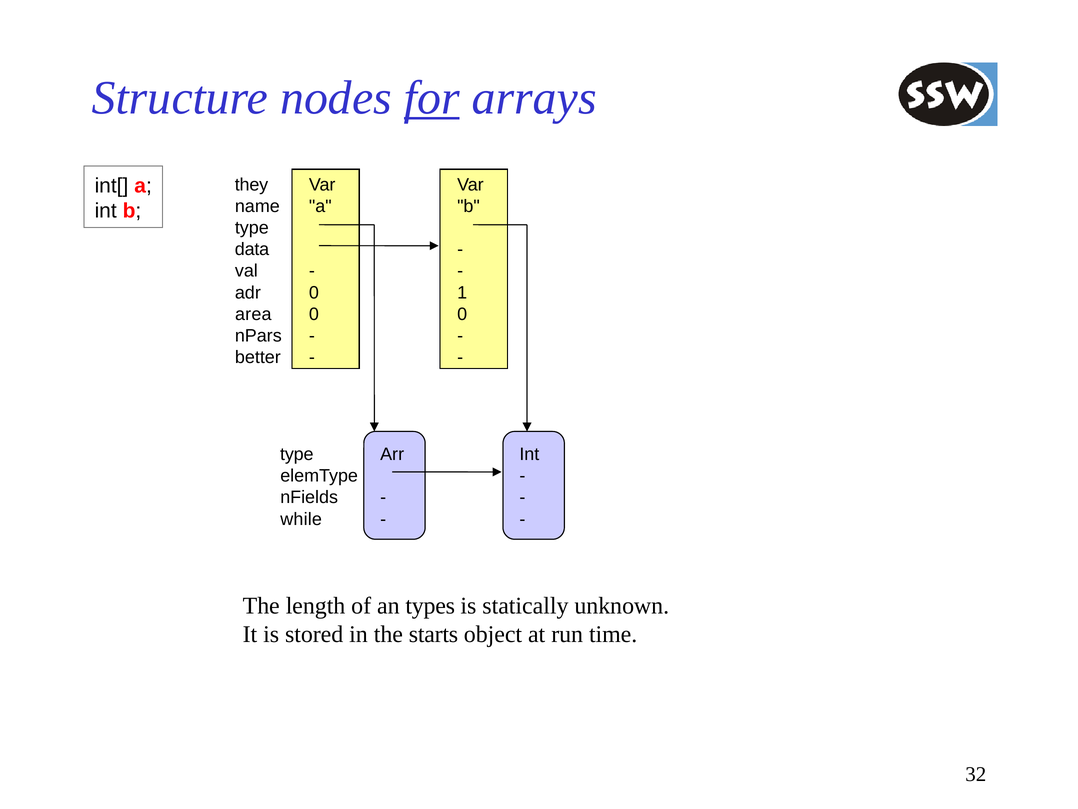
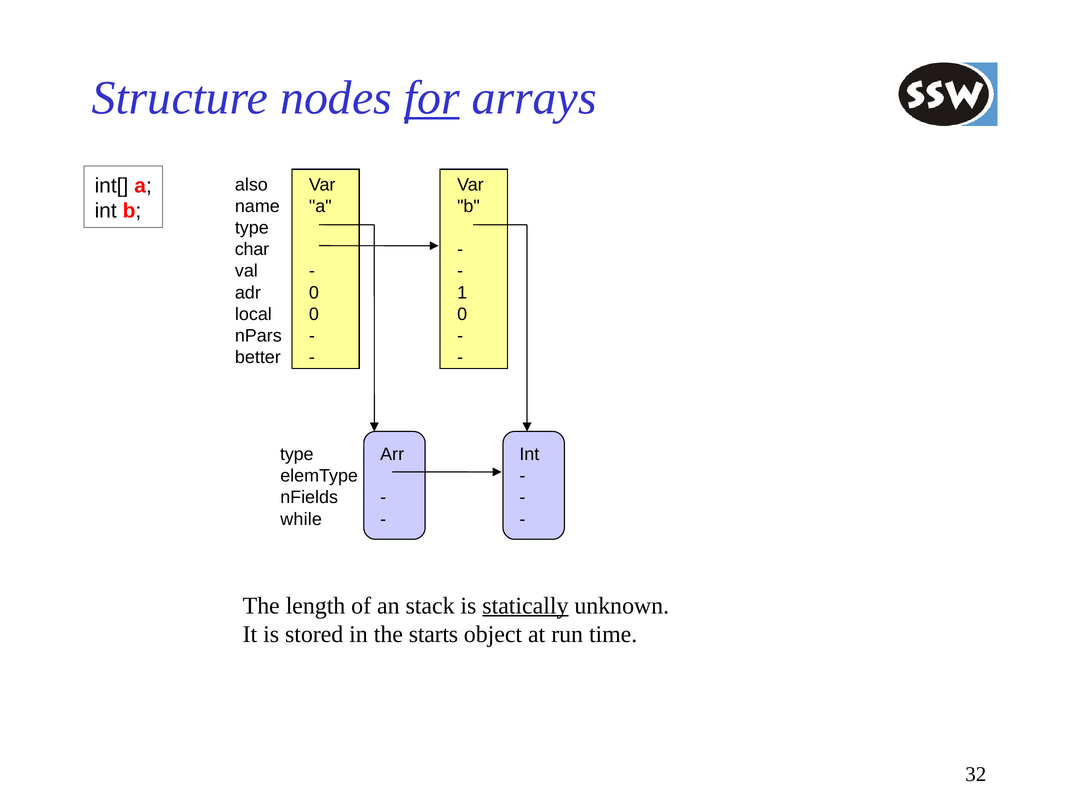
they: they -> also (251, 185)
data: data -> char (252, 249)
area: area -> local (253, 314)
types: types -> stack (430, 605)
statically underline: none -> present (525, 605)
